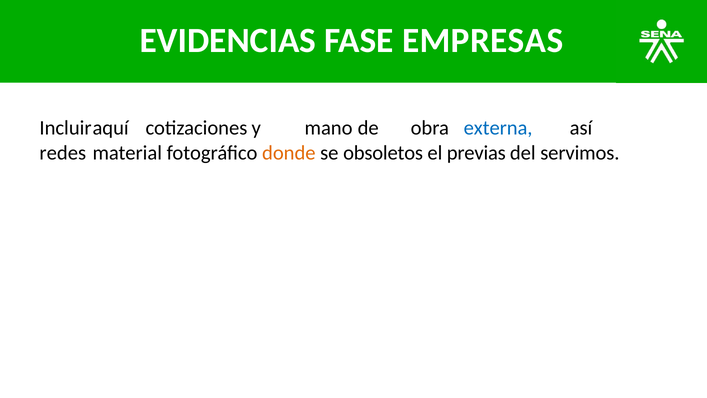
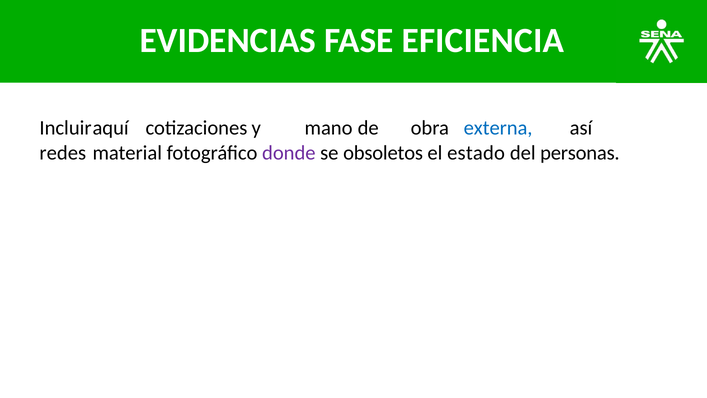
EMPRESAS: EMPRESAS -> EFICIENCIA (483, 41)
donde colour: orange -> purple (289, 153)
previas: previas -> estado (476, 153)
servimos: servimos -> personas (580, 153)
